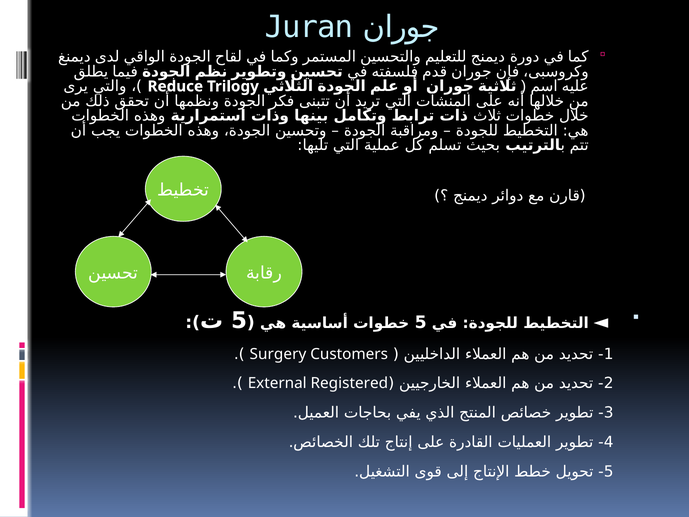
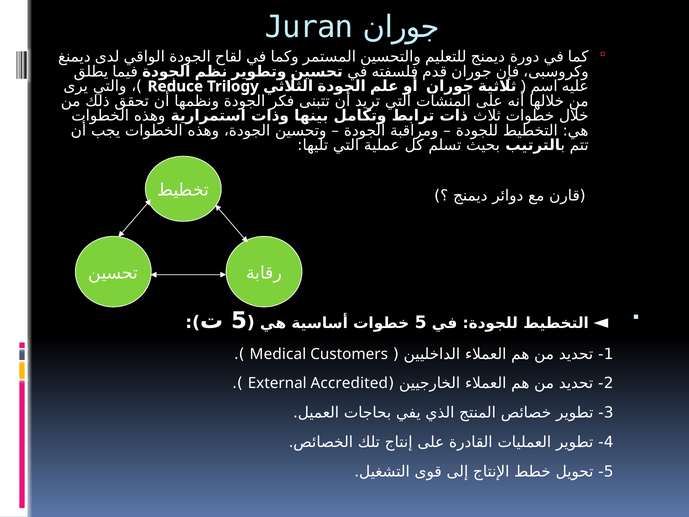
Surgery: Surgery -> Medical (278, 354)
Registered: Registered -> Accredited (349, 383)
